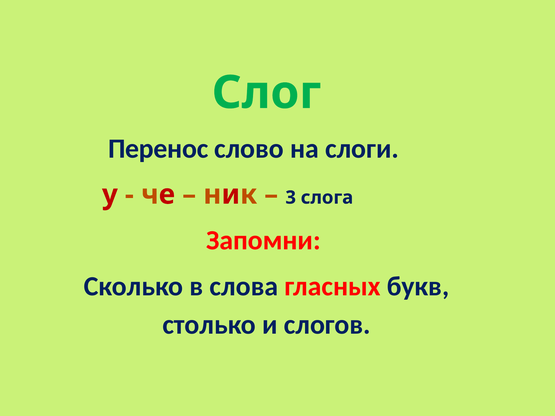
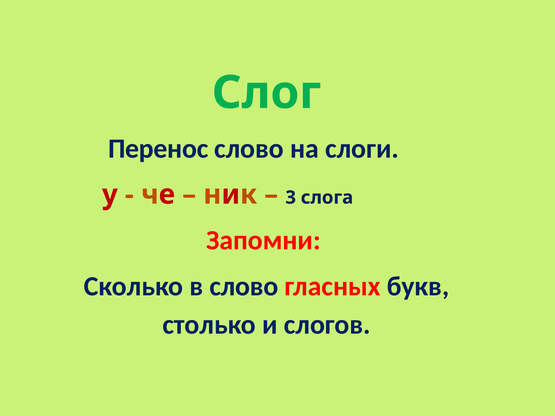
в слова: слова -> слово (244, 287)
